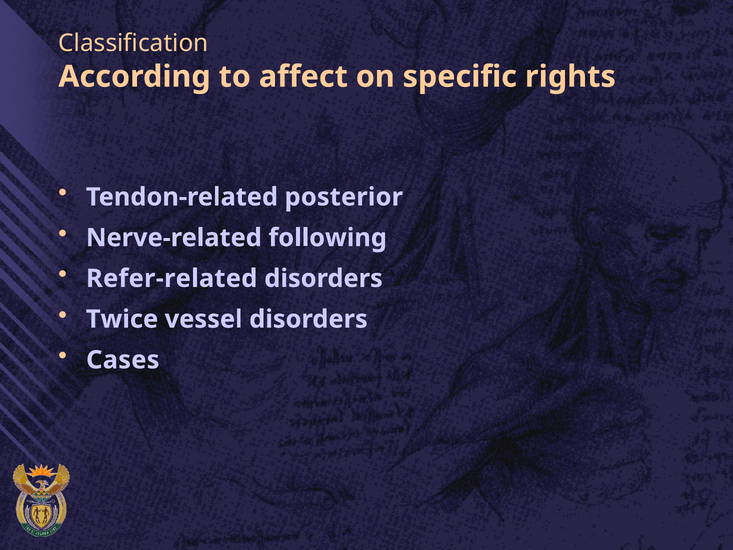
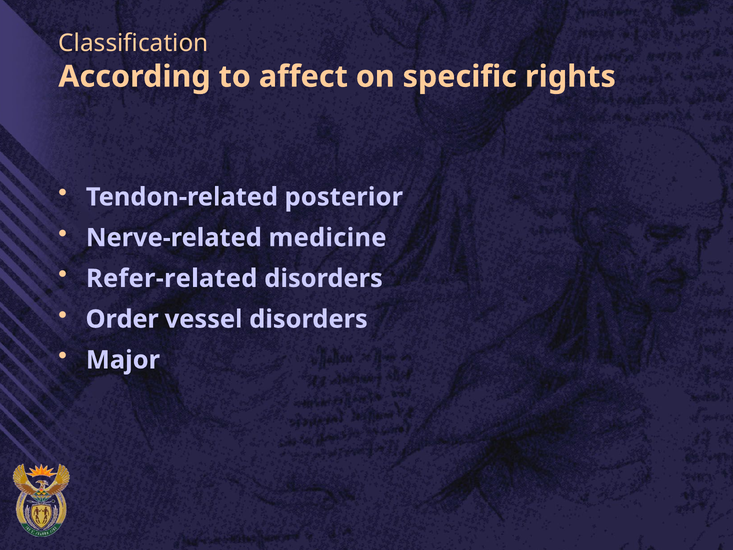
following: following -> medicine (328, 238)
Twice: Twice -> Order (122, 319)
Cases: Cases -> Major (123, 360)
